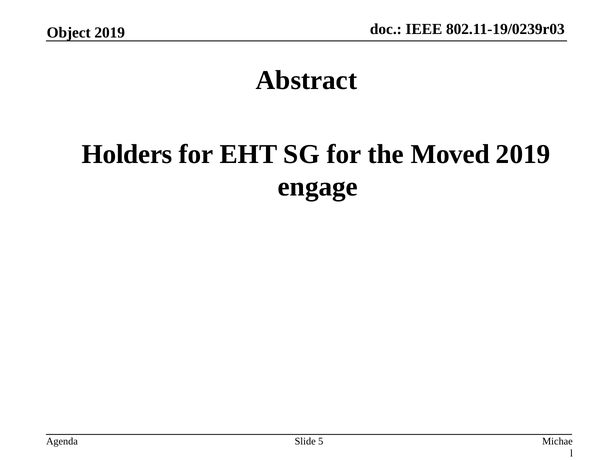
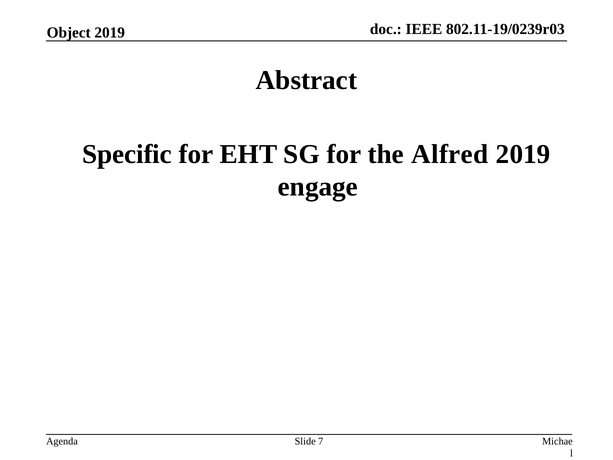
Holders: Holders -> Specific (127, 154)
Moved: Moved -> Alfred (450, 154)
5: 5 -> 7 (321, 441)
